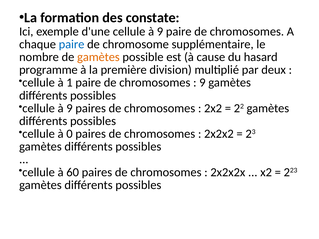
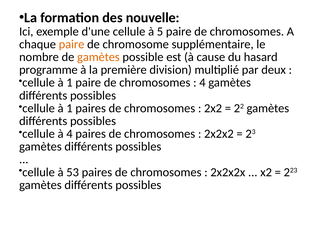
constate: constate -> nouvelle (153, 18)
cellule à 9: 9 -> 5 (160, 31)
paire colour: blue -> orange (72, 44)
9: 9 -> 4 (202, 83)
9: 9 -> 1 (70, 108)
à 0: 0 -> 4 (70, 134)
60: 60 -> 53 (73, 172)
